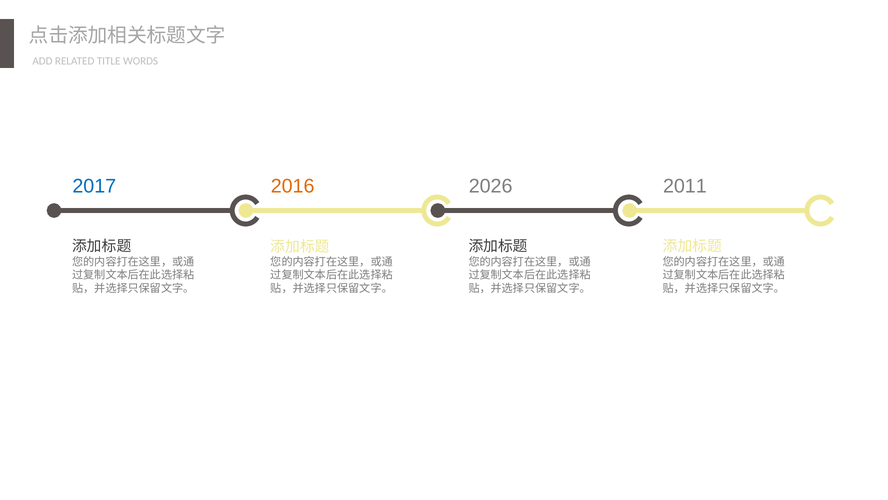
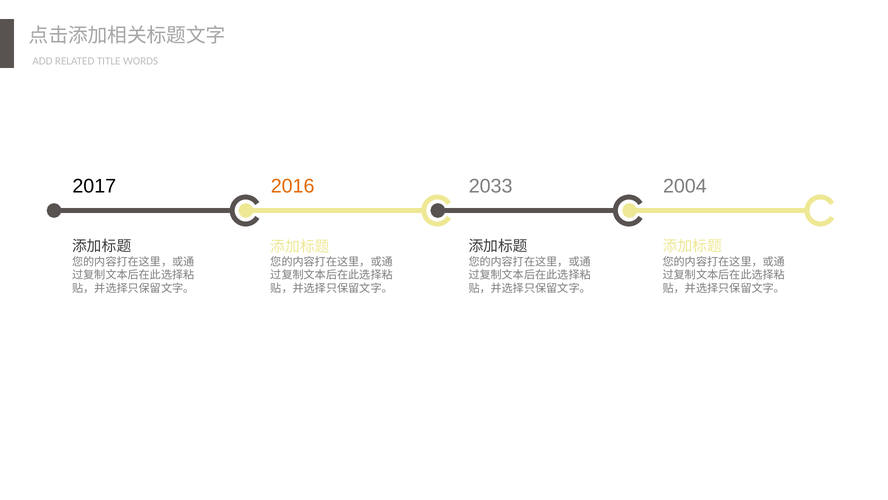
2017 colour: blue -> black (94, 186)
2026: 2026 -> 2033 (491, 186)
2011: 2011 -> 2004 (685, 186)
